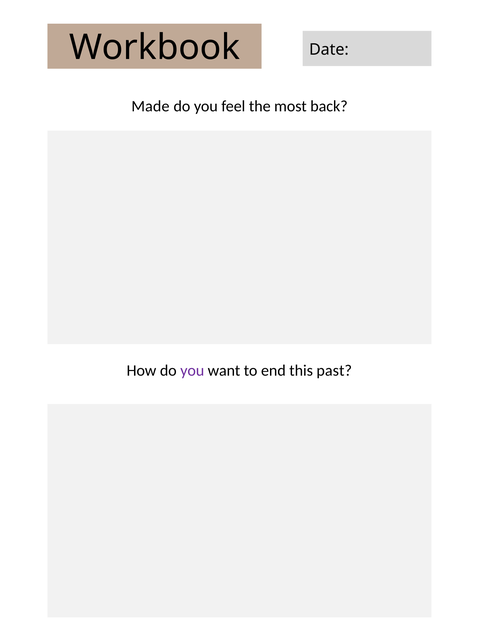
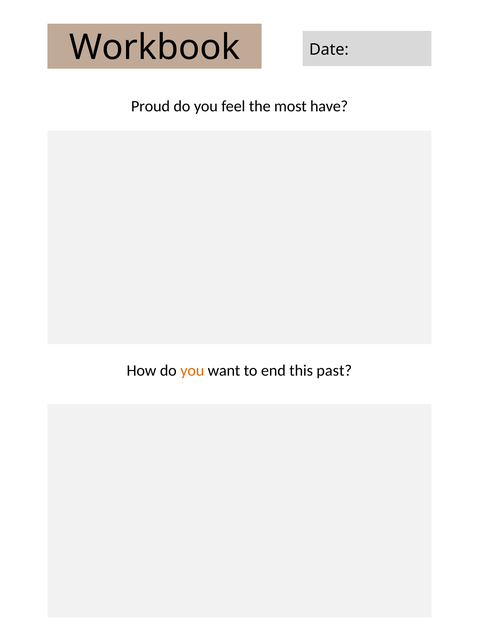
Made: Made -> Proud (151, 106)
back: back -> have (329, 106)
you colour: purple -> orange (192, 371)
